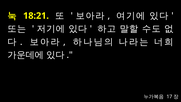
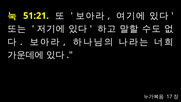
18:21: 18:21 -> 51:21 (36, 16)
